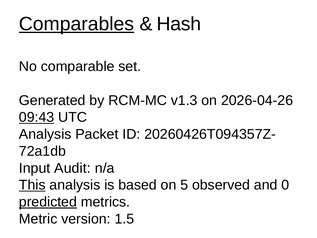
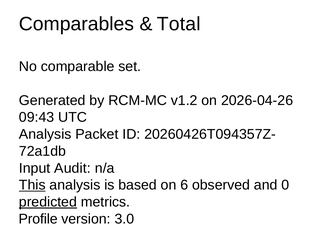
Comparables underline: present -> none (77, 24)
Hash: Hash -> Total (179, 24)
v1.3: v1.3 -> v1.2 (184, 100)
09:43 underline: present -> none (37, 117)
5: 5 -> 6 (184, 185)
Metric: Metric -> Profile (38, 219)
1.5: 1.5 -> 3.0 (124, 219)
